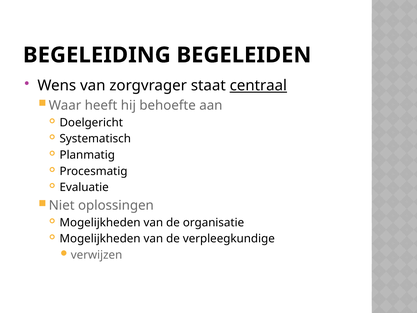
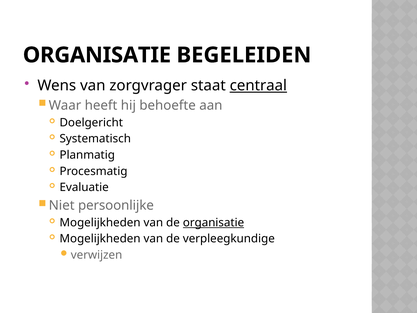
BEGELEIDING: BEGELEIDING -> ORGANISATIE (97, 55)
oplossingen: oplossingen -> persoonlijke (116, 205)
organisatie underline: none -> present (213, 222)
